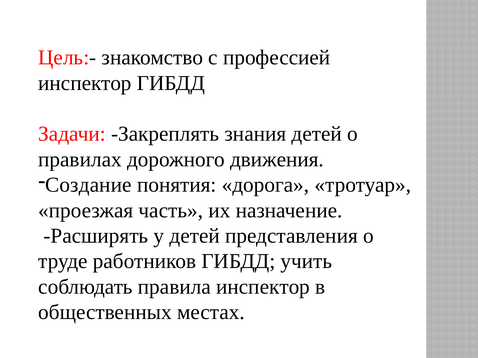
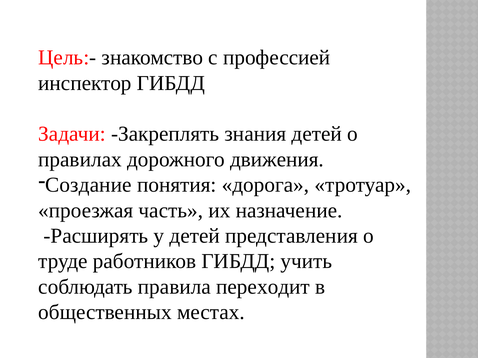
правила инспектор: инспектор -> переходит (263, 287)
